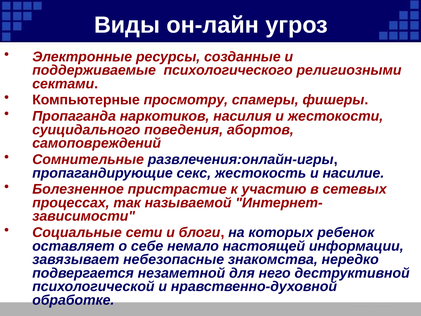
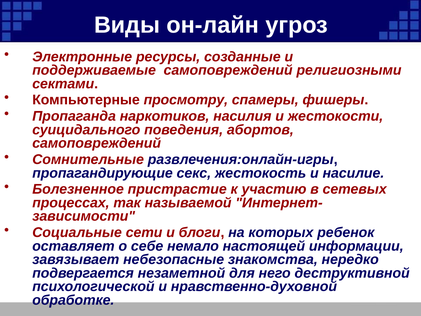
поддерживаемые психологического: психологического -> самоповреждений (228, 70)
